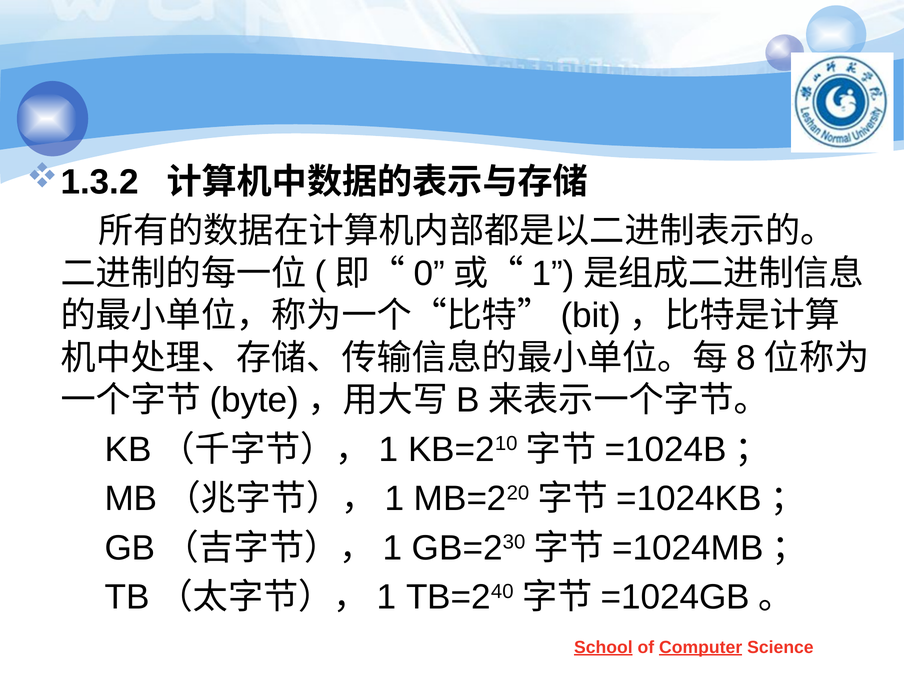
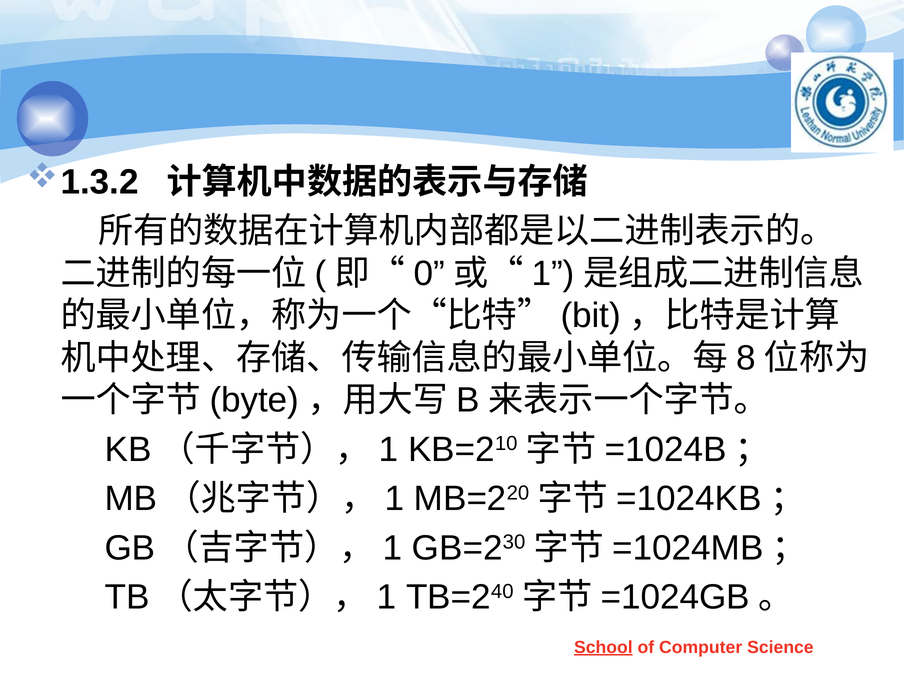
Computer underline: present -> none (701, 647)
